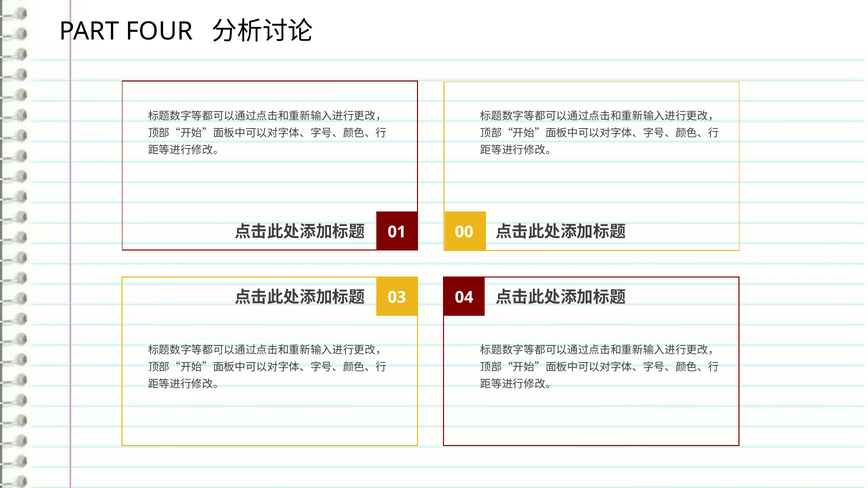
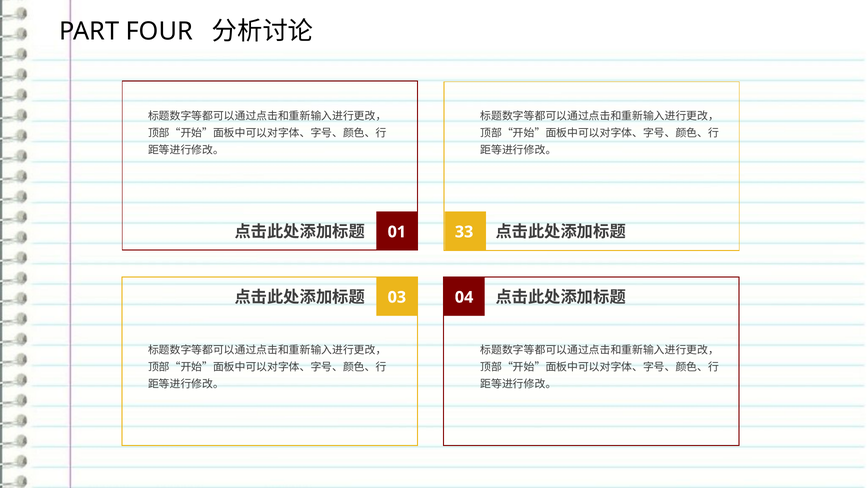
00: 00 -> 33 (464, 232)
